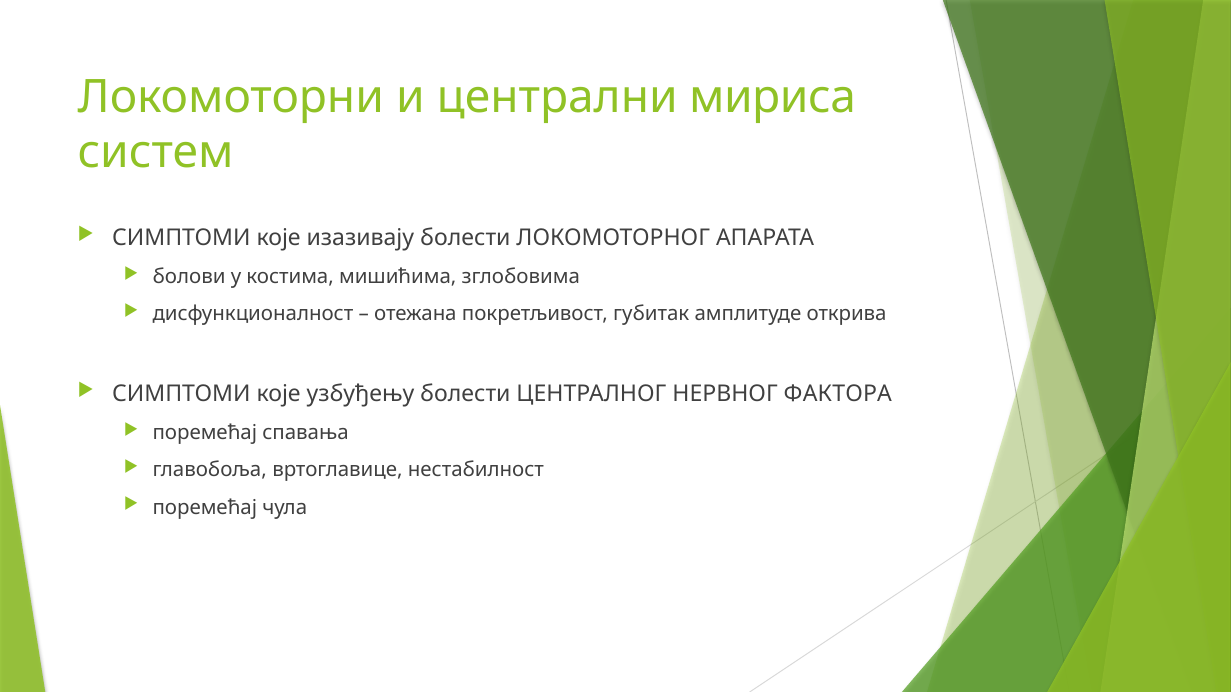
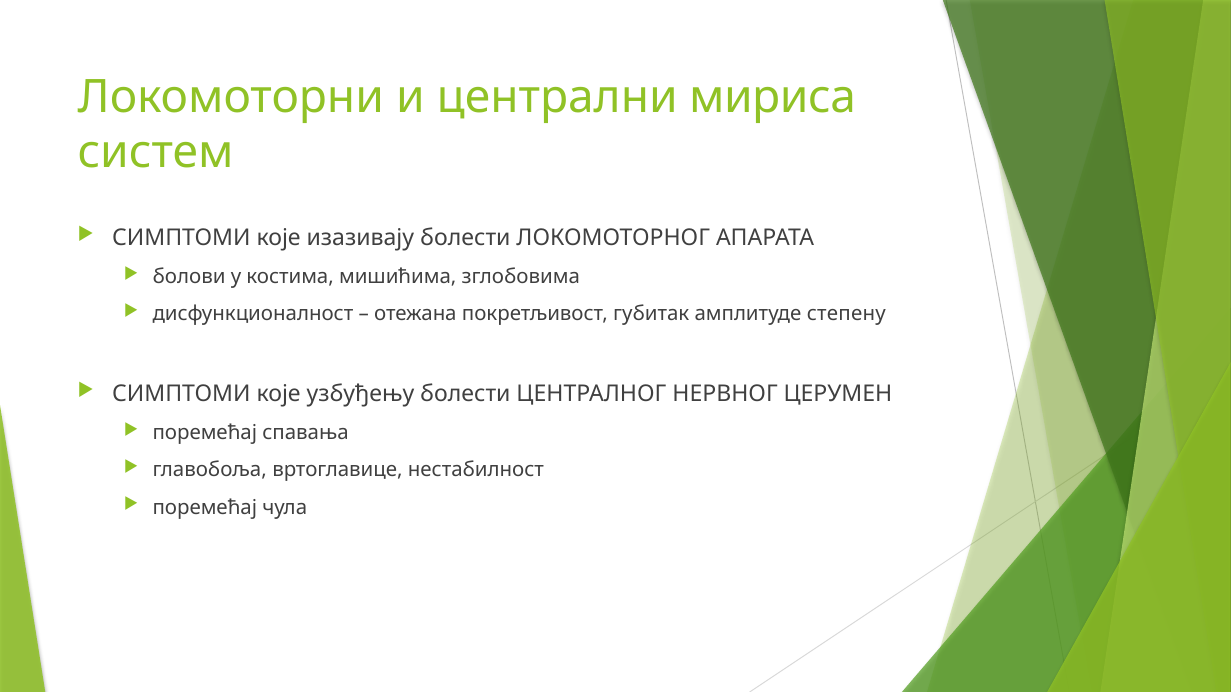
открива: открива -> степену (846, 314)
ФАКТОРА: ФАКТОРА -> ЦЕРУМЕН (838, 394)
